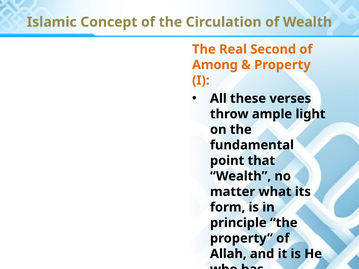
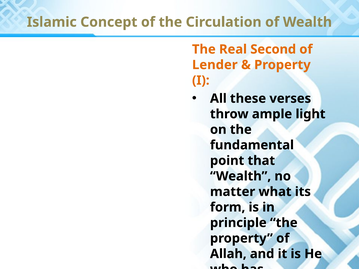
Among: Among -> Lender (215, 65)
